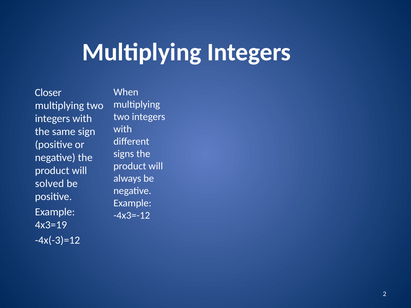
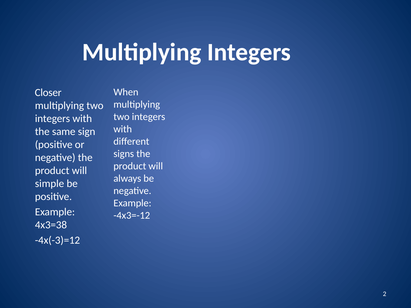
solved: solved -> simple (50, 184)
4x3=19: 4x3=19 -> 4x3=38 (51, 225)
